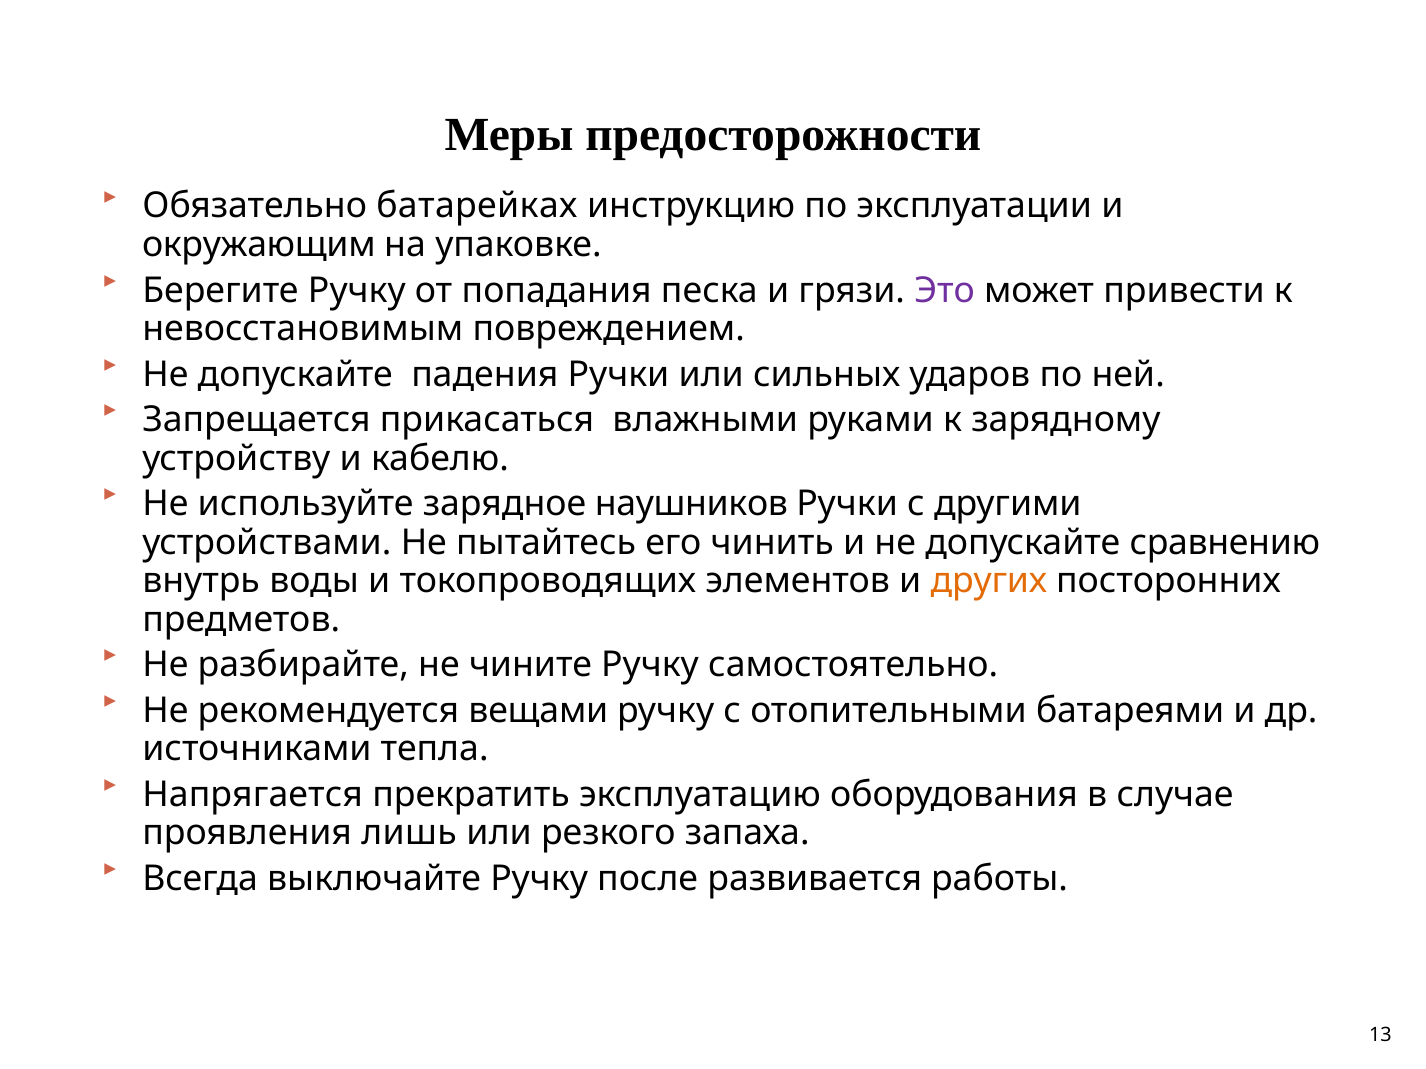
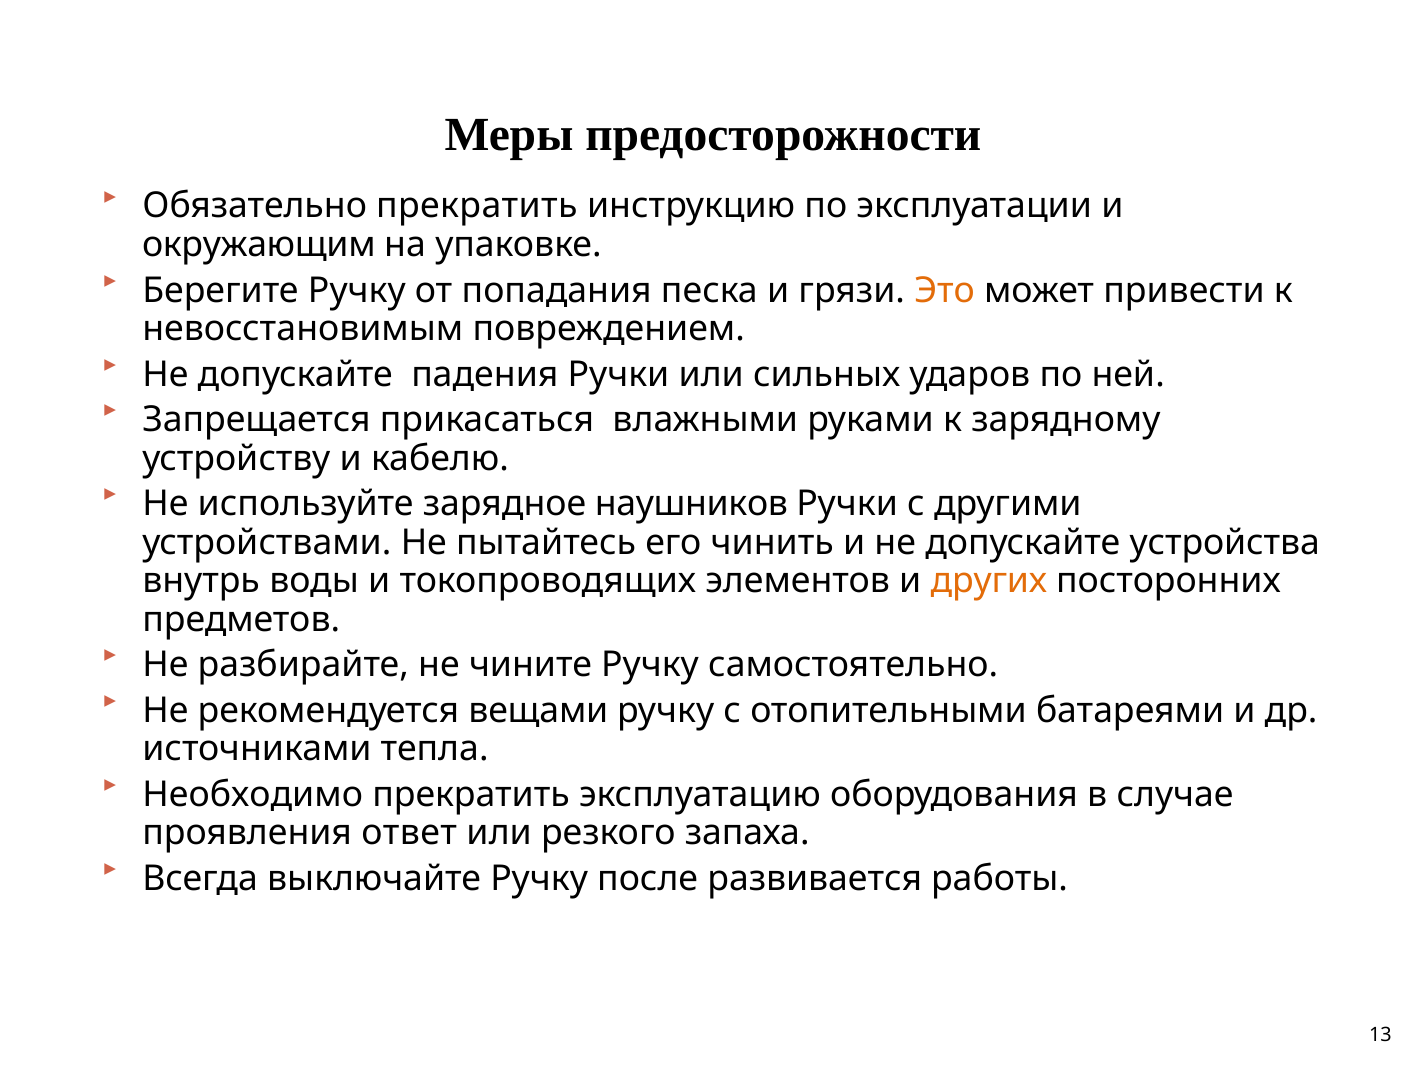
Обязательно батарейках: батарейках -> прекратить (477, 206)
Это colour: purple -> orange (945, 290)
сравнению: сравнению -> устройства (1225, 543)
Напрягается: Напрягается -> Необходимо (253, 795)
лишь: лишь -> ответ (409, 834)
